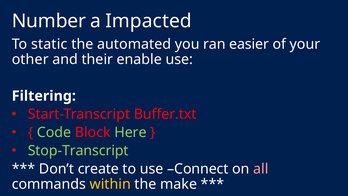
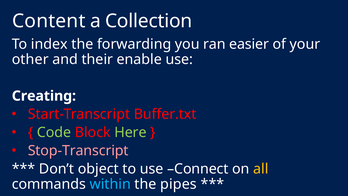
Number: Number -> Content (49, 21)
Impacted: Impacted -> Collection (149, 21)
static: static -> index (49, 44)
automated: automated -> forwarding (134, 44)
Filtering: Filtering -> Creating (44, 96)
Stop-Transcript colour: light green -> pink (78, 150)
create: create -> object (98, 169)
all colour: pink -> yellow (261, 169)
within colour: yellow -> light blue (110, 184)
make: make -> pipes (178, 184)
